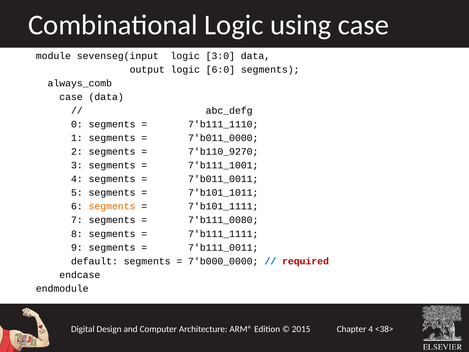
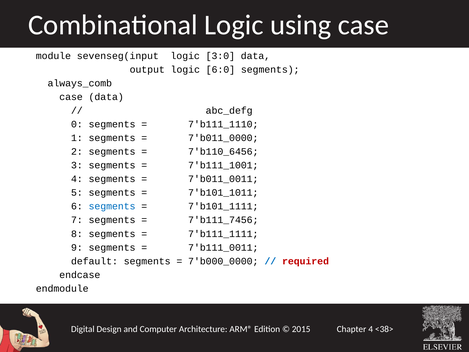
7'b110_9270: 7'b110_9270 -> 7'b110_6456 (223, 152)
segments colour: orange -> blue (112, 206)
7'b111_0080: 7'b111_0080 -> 7'b111_7456 (223, 220)
